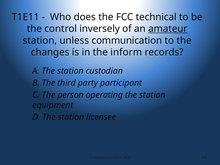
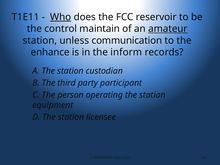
Who underline: none -> present (61, 17)
technical: technical -> reservoir (156, 17)
inversely: inversely -> maintain (100, 29)
changes: changes -> enhance (50, 52)
